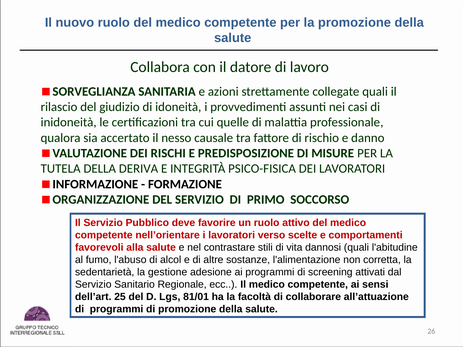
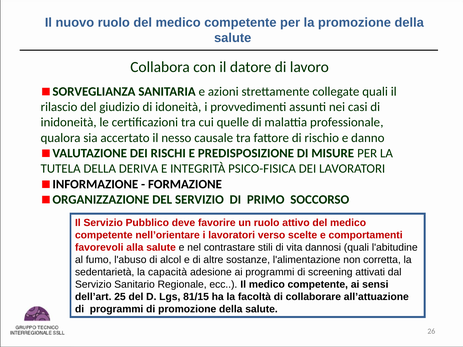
gestione: gestione -> capacità (168, 272)
81/01: 81/01 -> 81/15 (196, 297)
